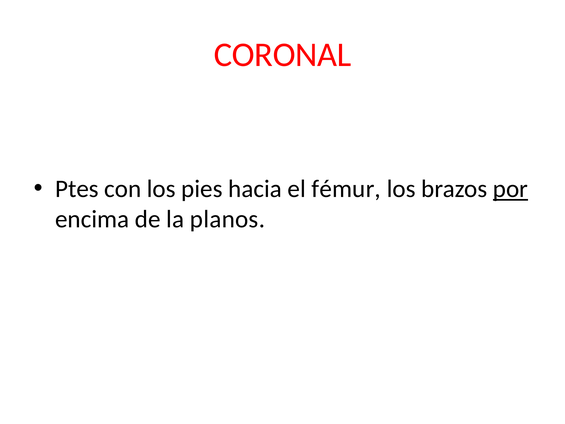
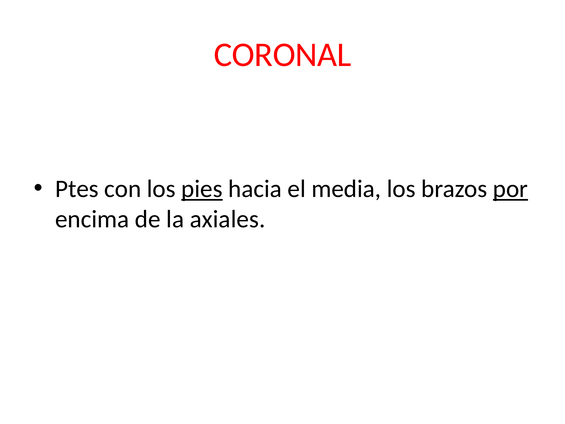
pies underline: none -> present (202, 189)
fémur: fémur -> media (346, 189)
planos: planos -> axiales (228, 219)
